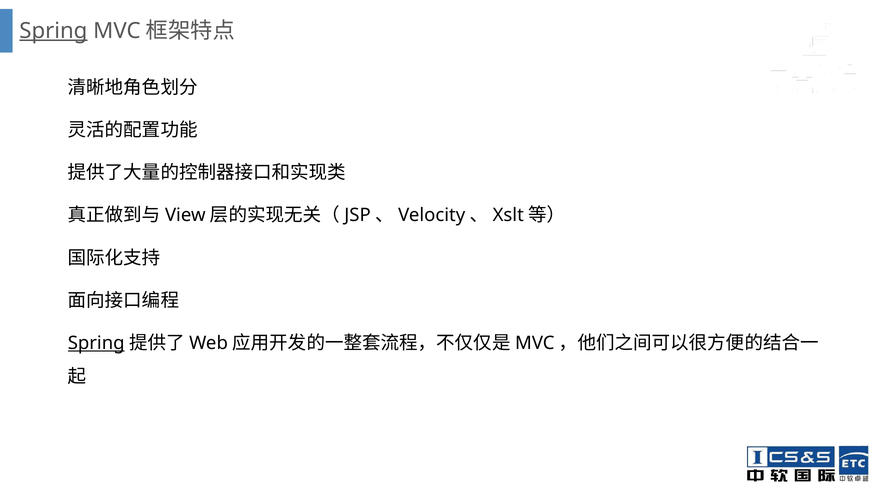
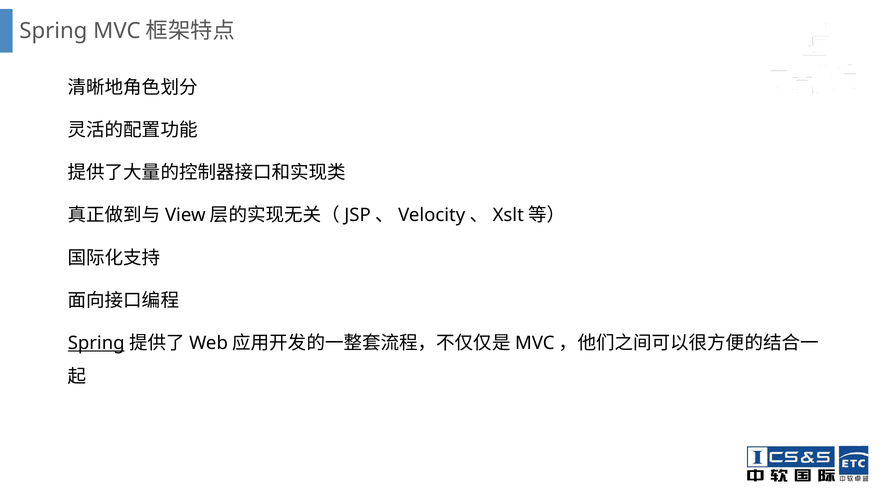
Spring underline: present -> none (53, 31)
